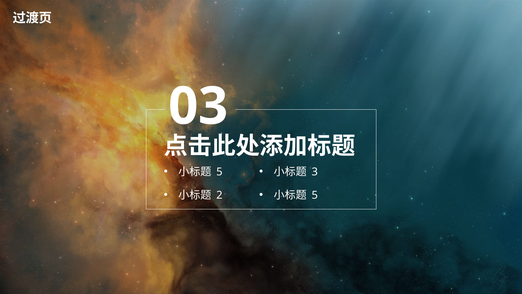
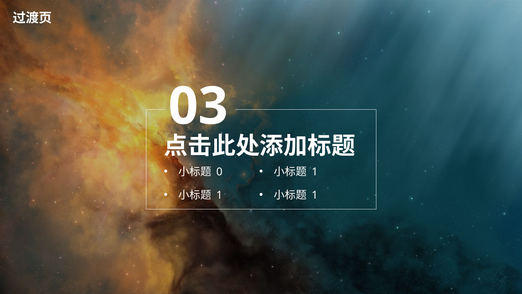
5: 5 -> 0 (219, 172)
3: 3 -> 1 (315, 172)
2: 2 -> 1 (219, 195)
5: 5 -> 1 (315, 195)
